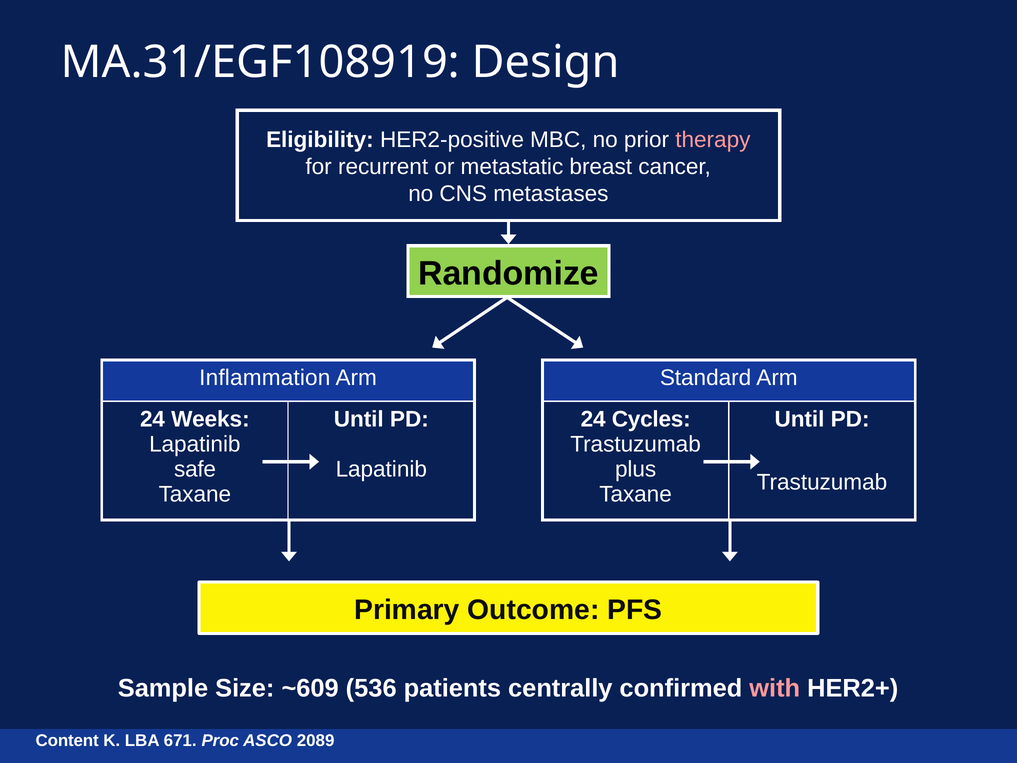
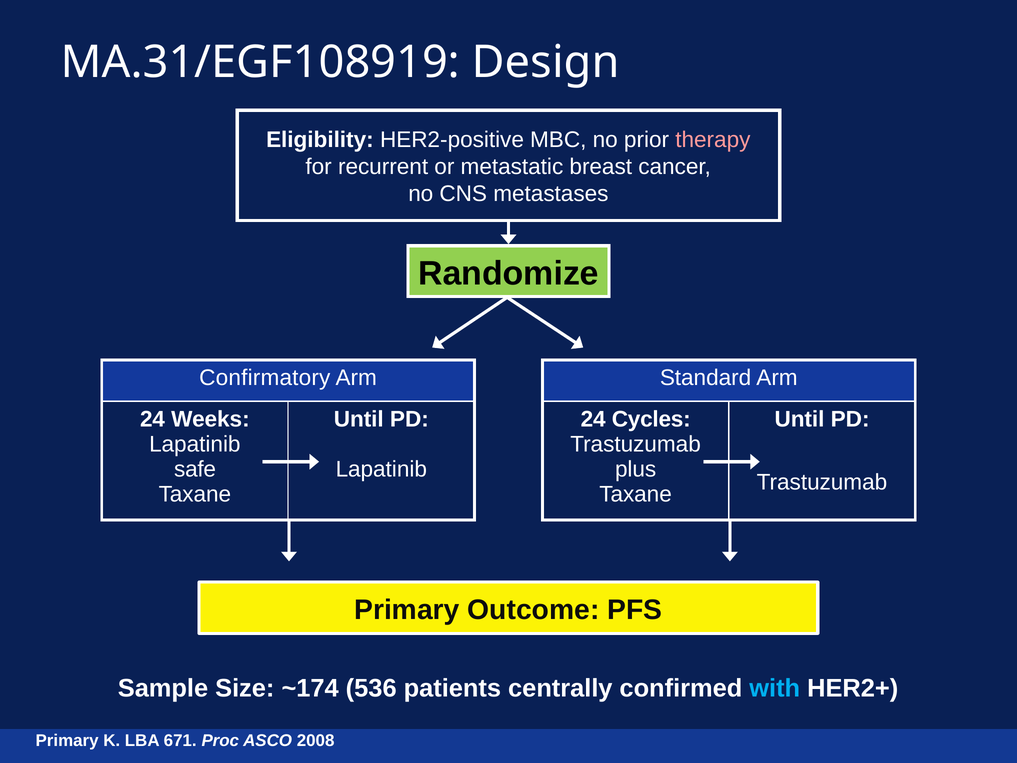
Inflammation: Inflammation -> Confirmatory (265, 378)
~609: ~609 -> ~174 (310, 688)
with colour: pink -> light blue (775, 688)
Content: Content -> Primary (67, 740)
2089: 2089 -> 2008 (316, 740)
